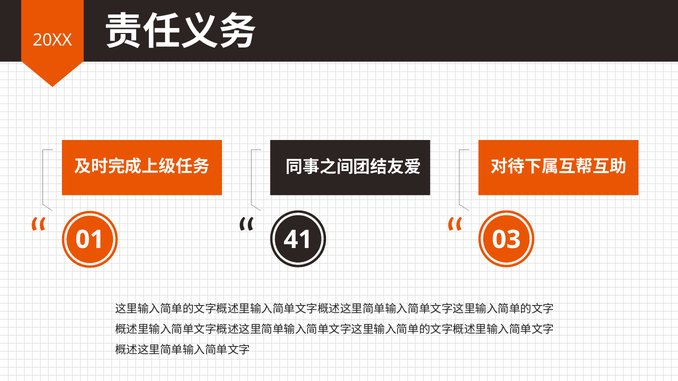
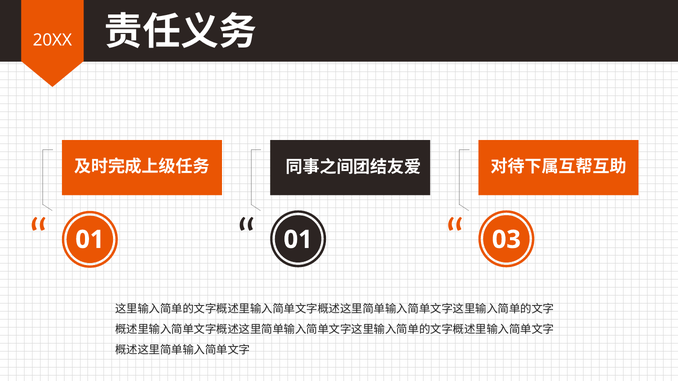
01 41: 41 -> 01 (298, 240)
